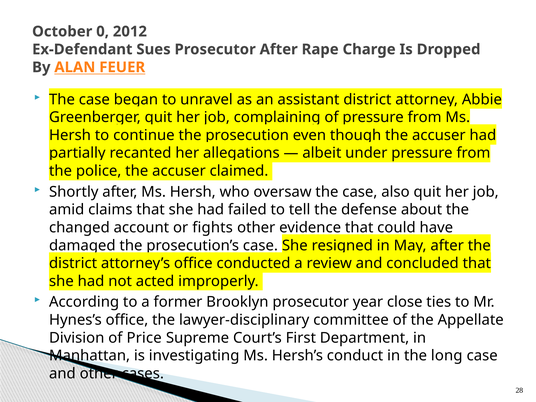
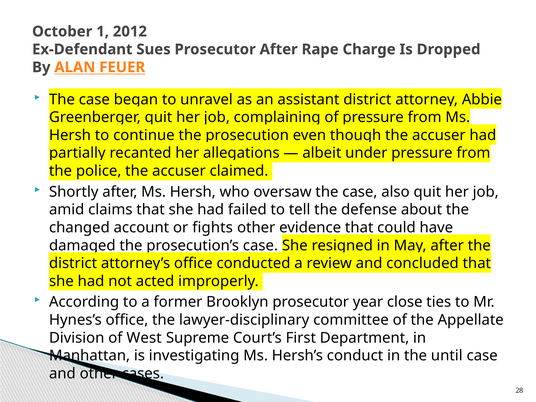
0: 0 -> 1 (103, 32)
Price: Price -> West (144, 338)
long: long -> until (447, 356)
